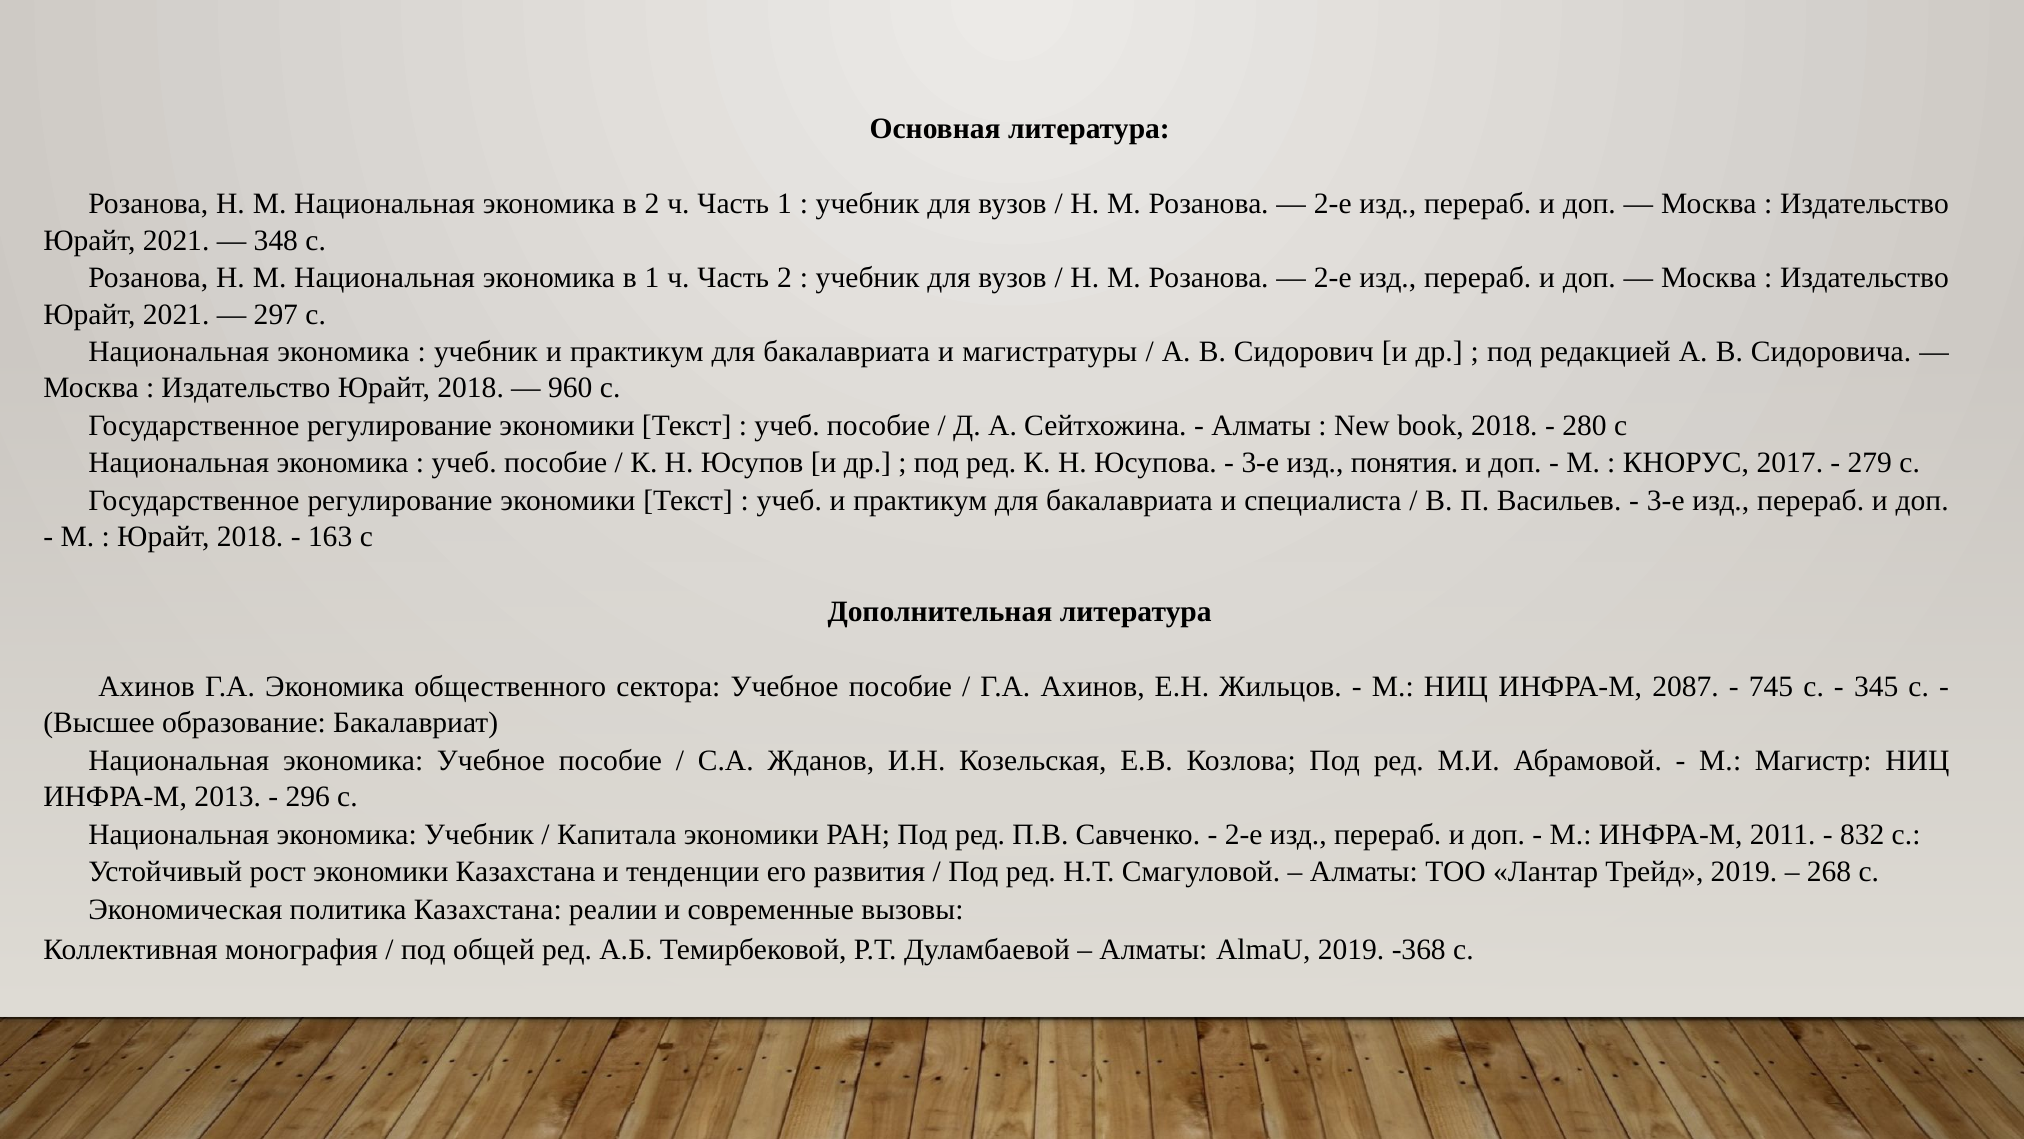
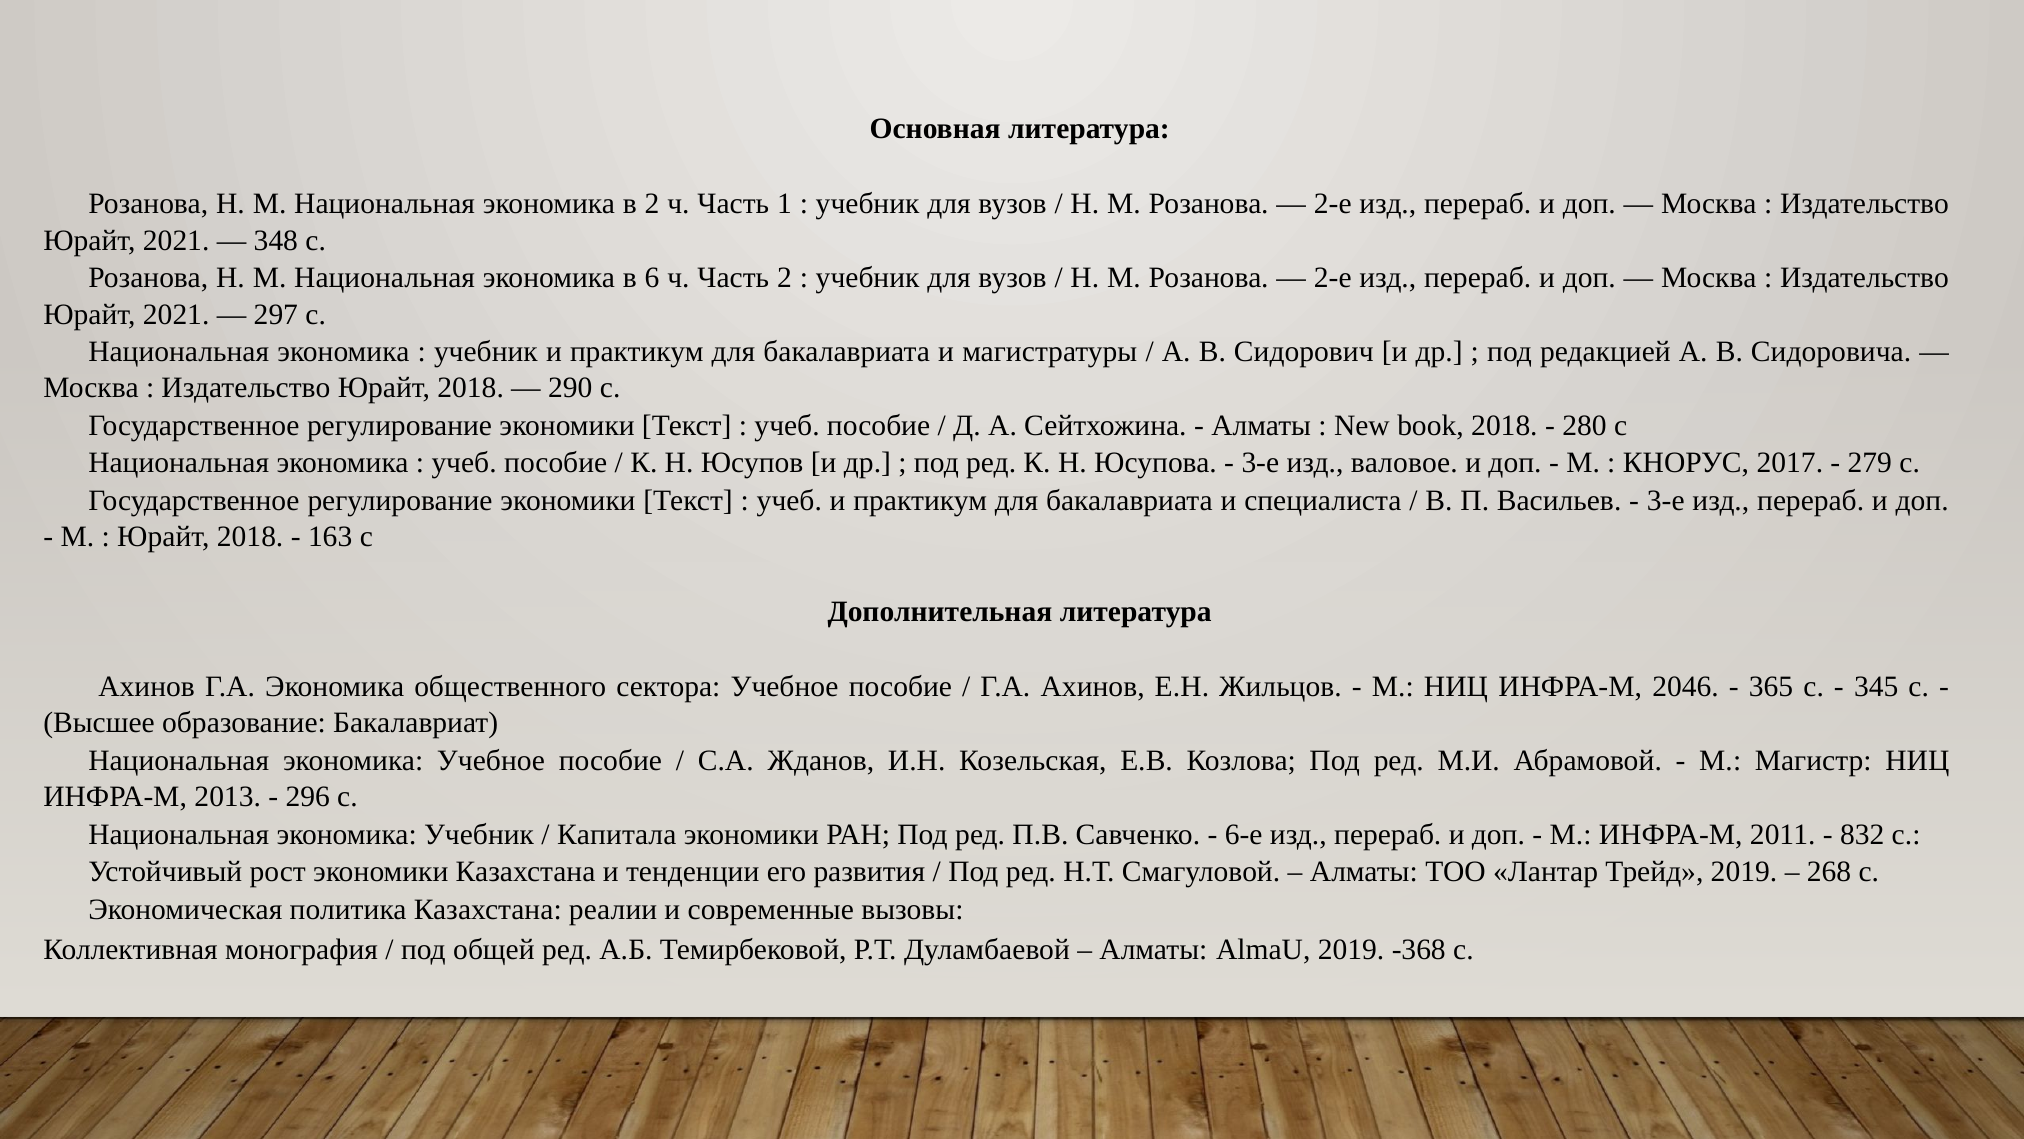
в 1: 1 -> 6 (652, 278)
960: 960 -> 290 (570, 388)
понятия: понятия -> валовое (1404, 463)
2087: 2087 -> 2046 (1686, 686)
745: 745 -> 365 (1771, 686)
2-e: 2-e -> 6-e (1244, 834)
